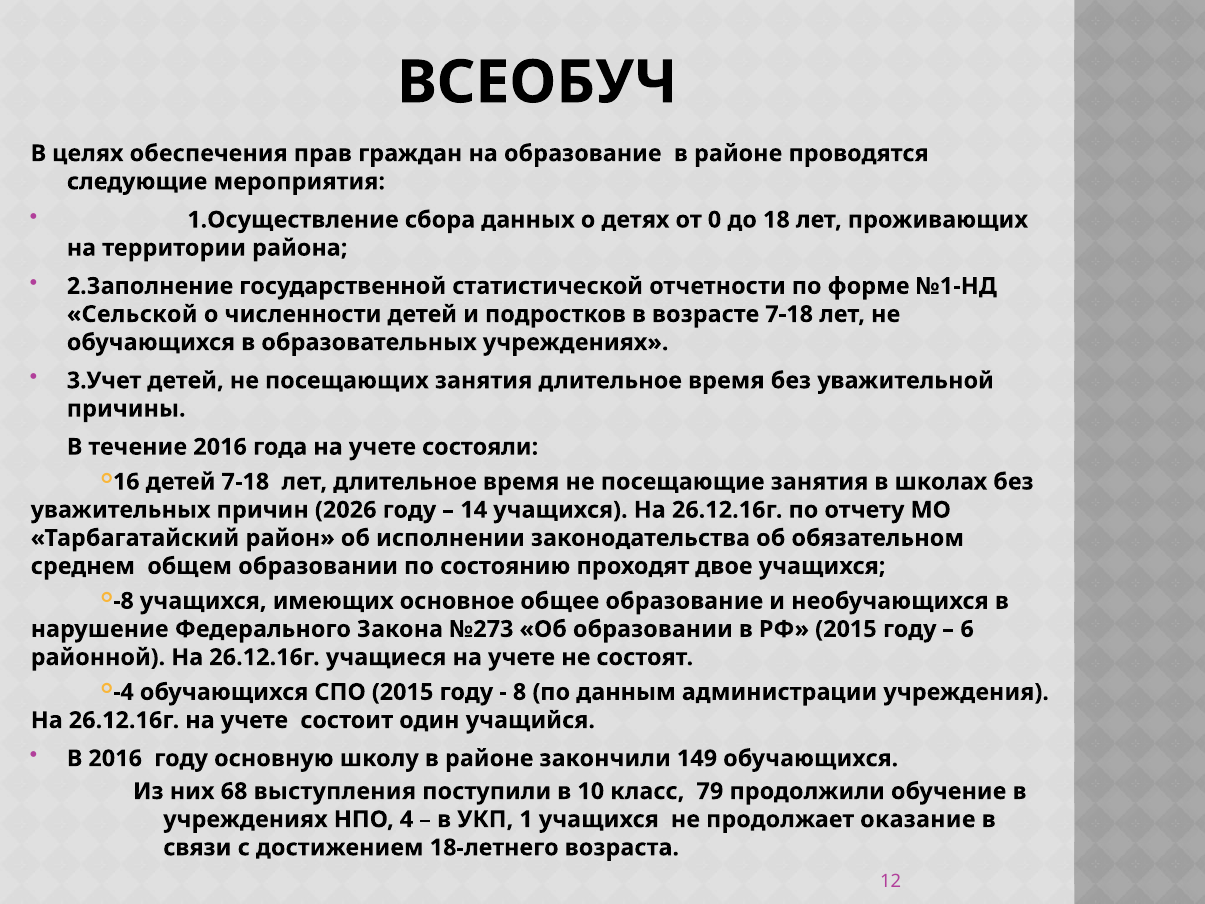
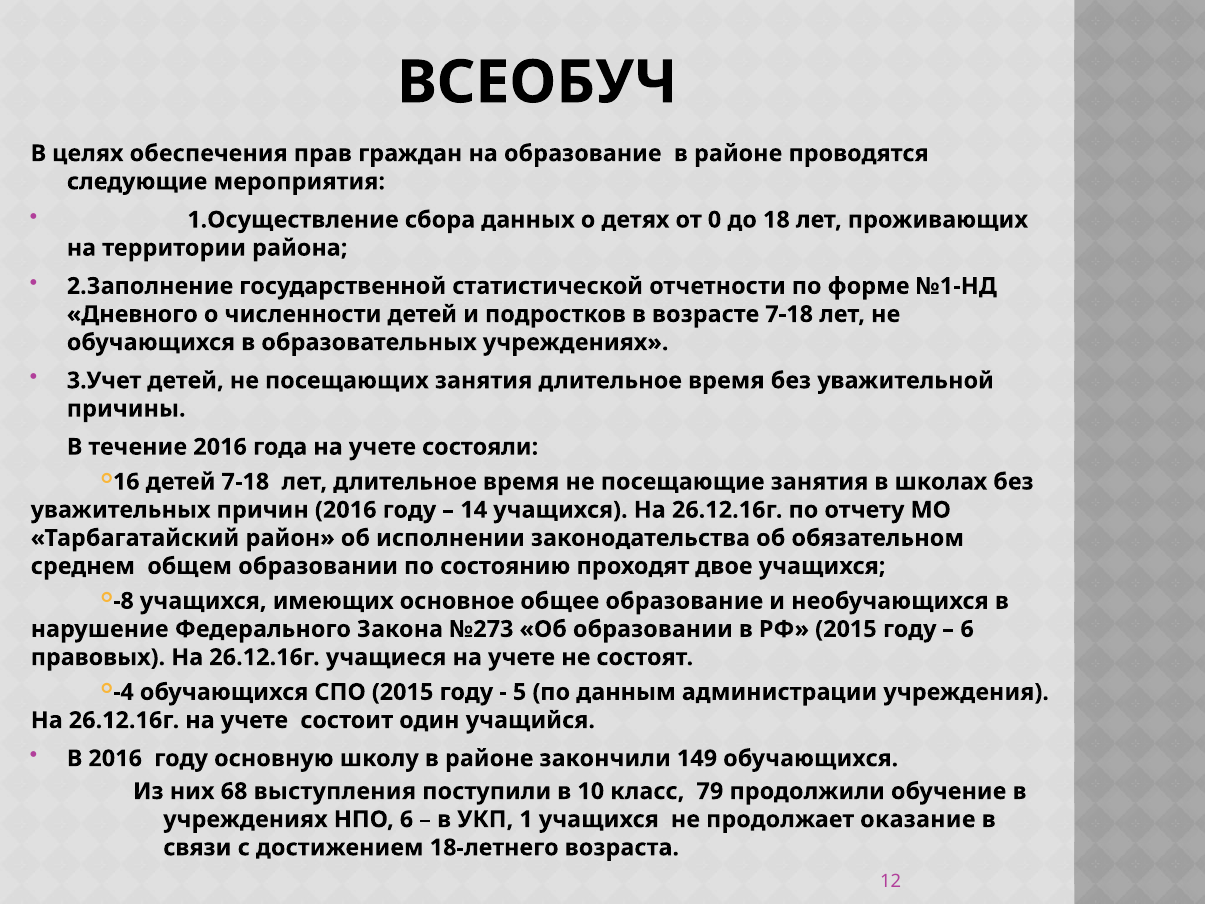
Сельской: Сельской -> Дневного (132, 314)
причин 2026: 2026 -> 2016 (346, 510)
районной: районной -> правовых (98, 657)
8: 8 -> 5 (520, 692)
НПО 4: 4 -> 6 (407, 819)
